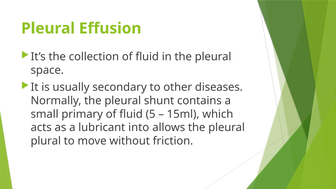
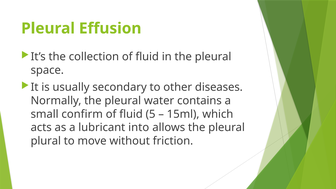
shunt: shunt -> water (159, 101)
primary: primary -> confirm (82, 114)
